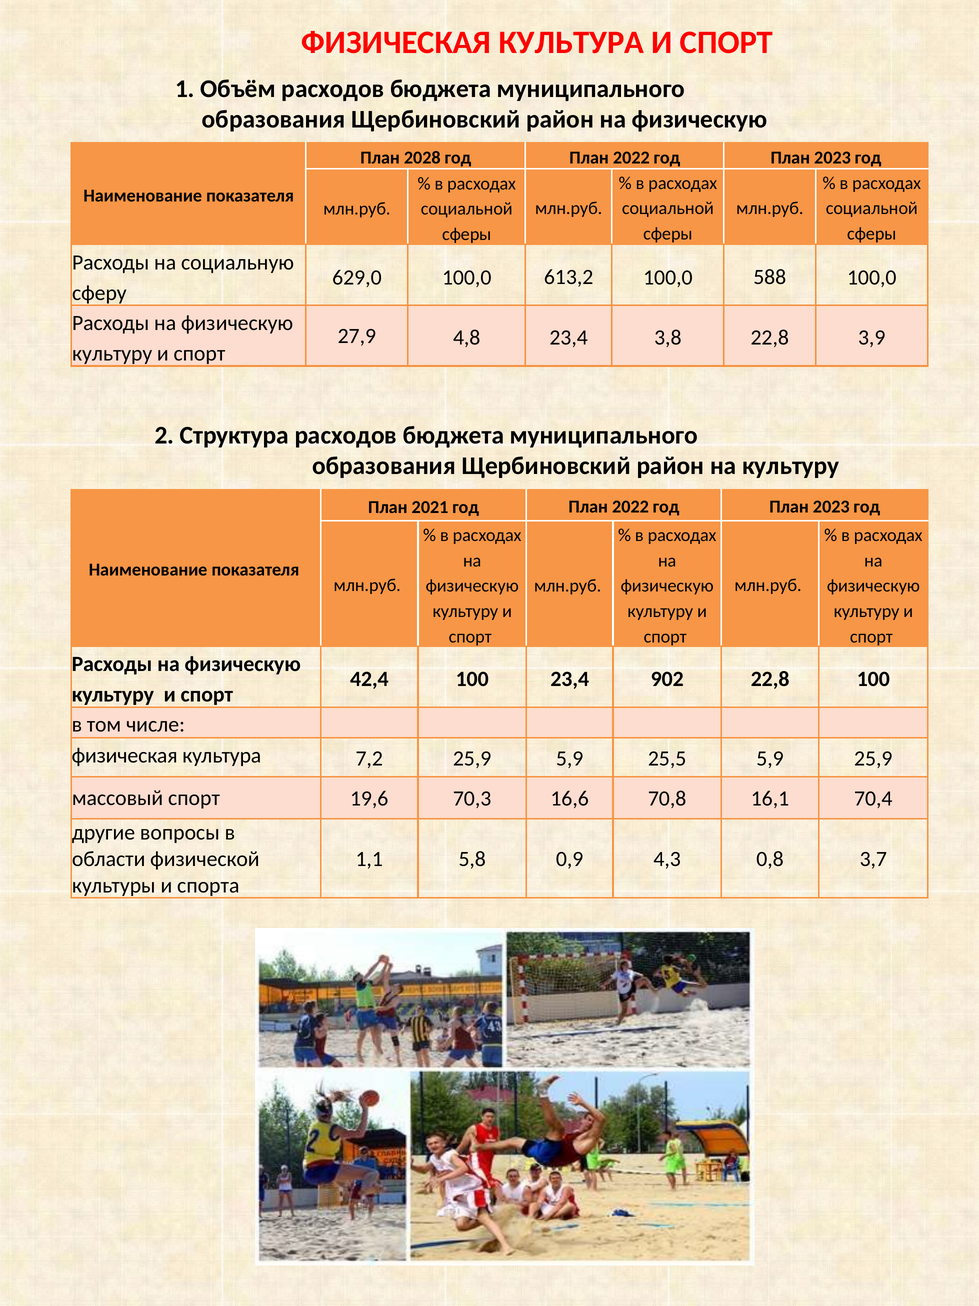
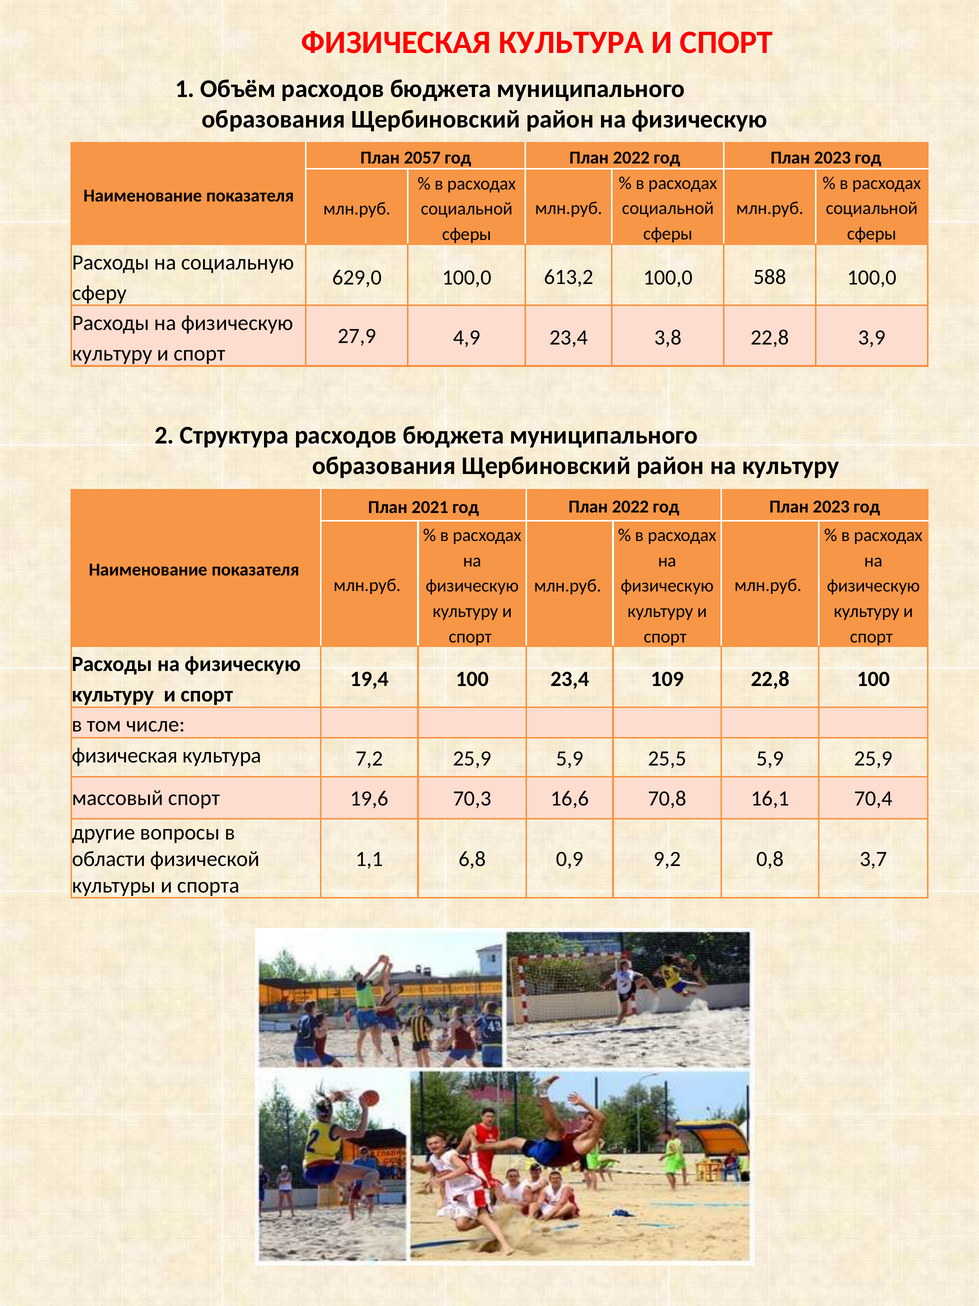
2028: 2028 -> 2057 (422, 158)
4,8: 4,8 -> 4,9 (467, 338)
42,4: 42,4 -> 19,4 (369, 679)
902: 902 -> 109 (667, 679)
5,8: 5,8 -> 6,8 (472, 859)
4,3: 4,3 -> 9,2 (667, 859)
